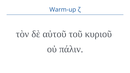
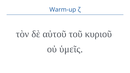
πάλιν: πάλιν -> ὑμεῖς (71, 49)
